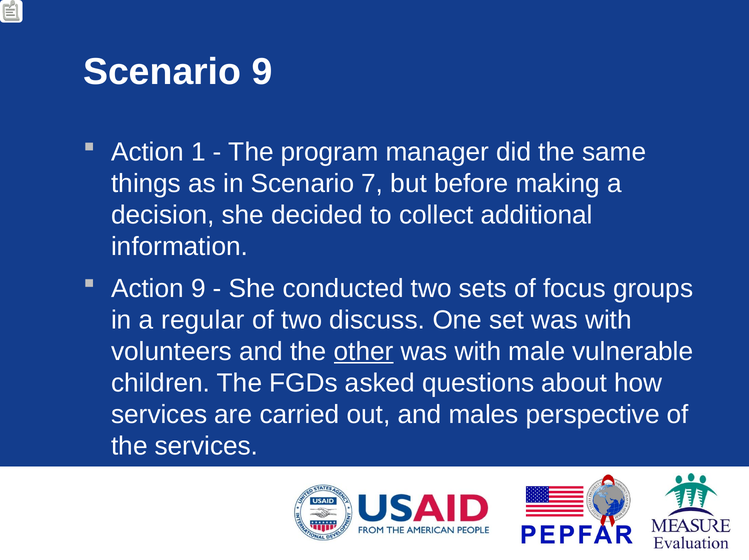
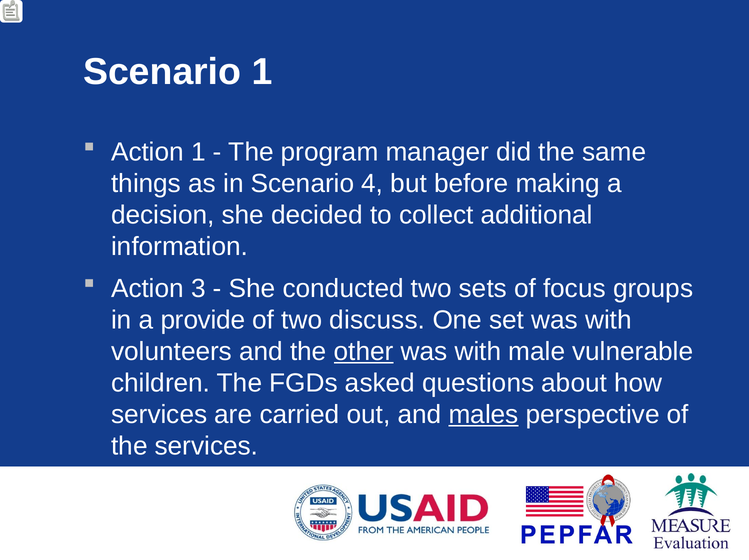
Scenario 9: 9 -> 1 (262, 72)
7: 7 -> 4 (372, 184)
Action 9: 9 -> 3 (198, 289)
regular: regular -> provide (203, 320)
males underline: none -> present (484, 415)
